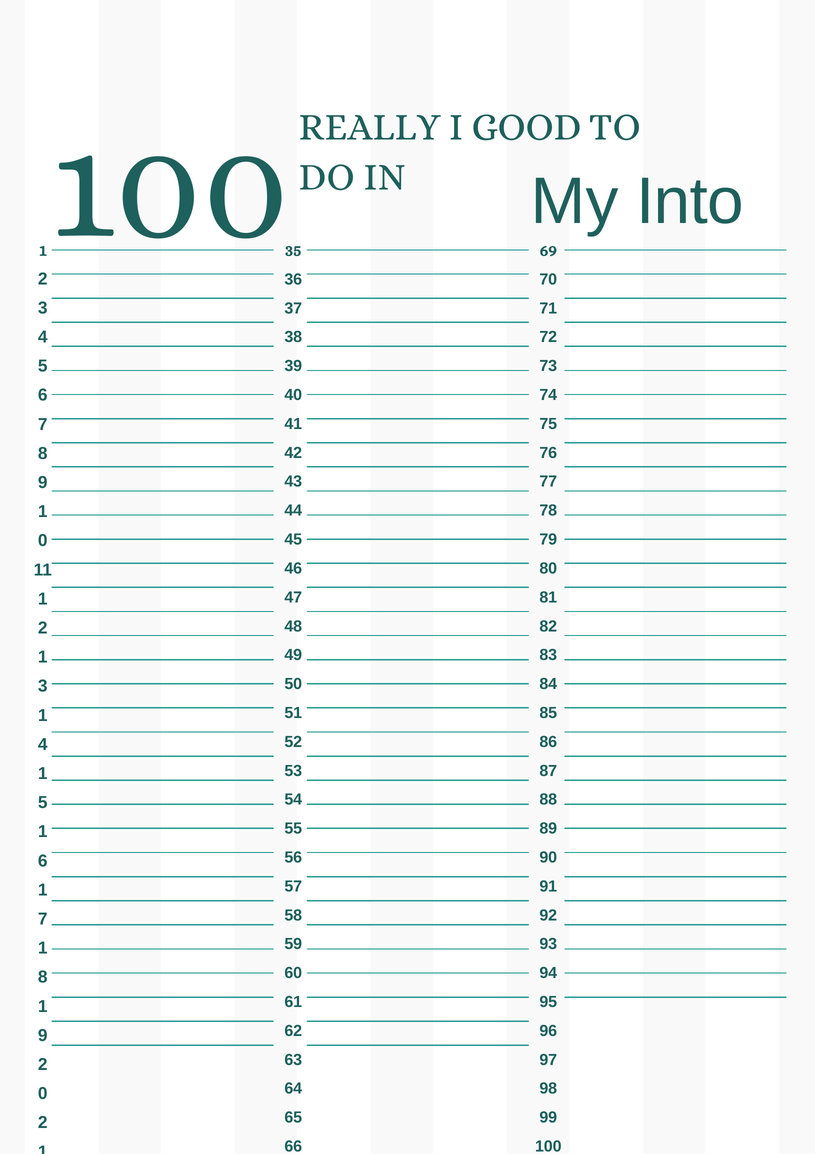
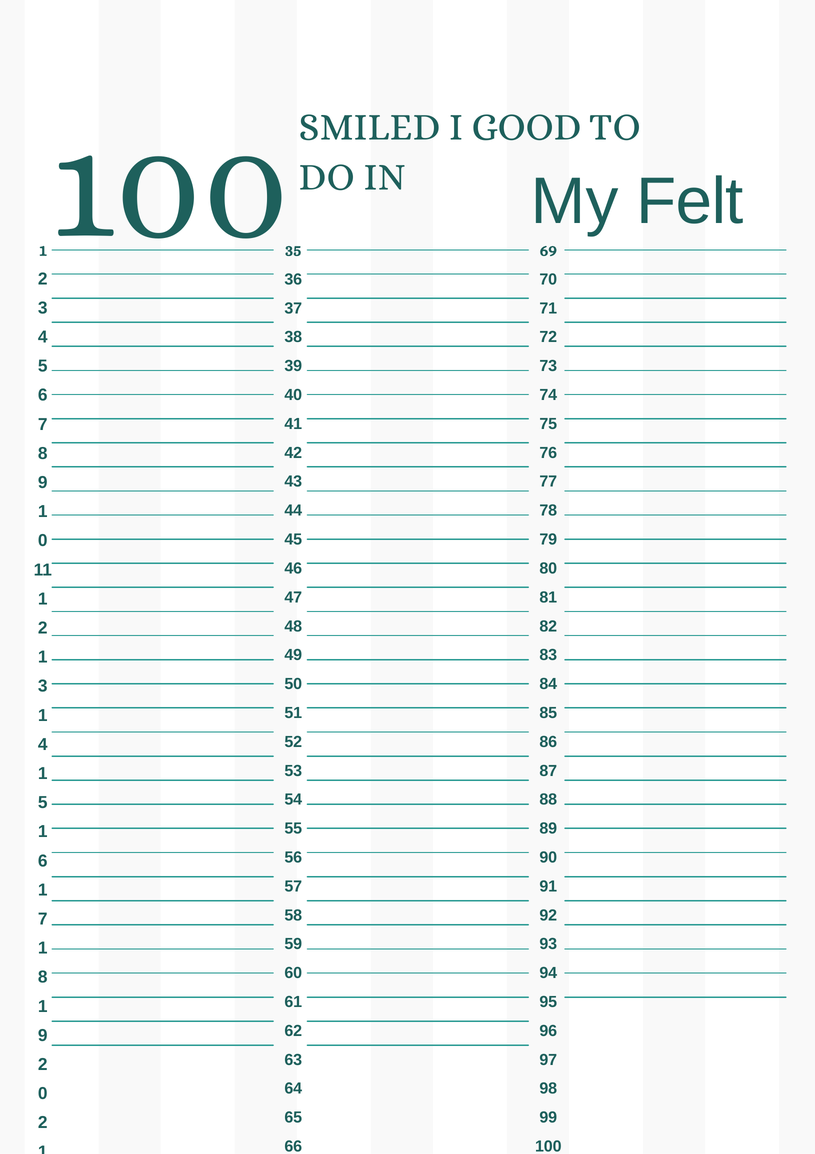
REALLY: REALLY -> SMILED (370, 127)
Into: Into -> Felt (690, 202)
